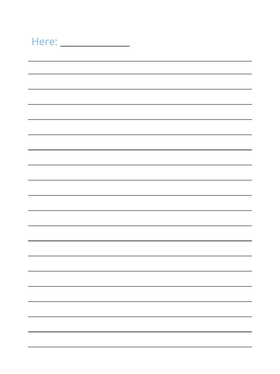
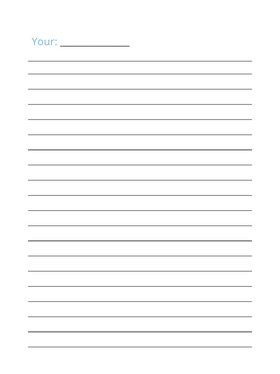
Here: Here -> Your (45, 42)
